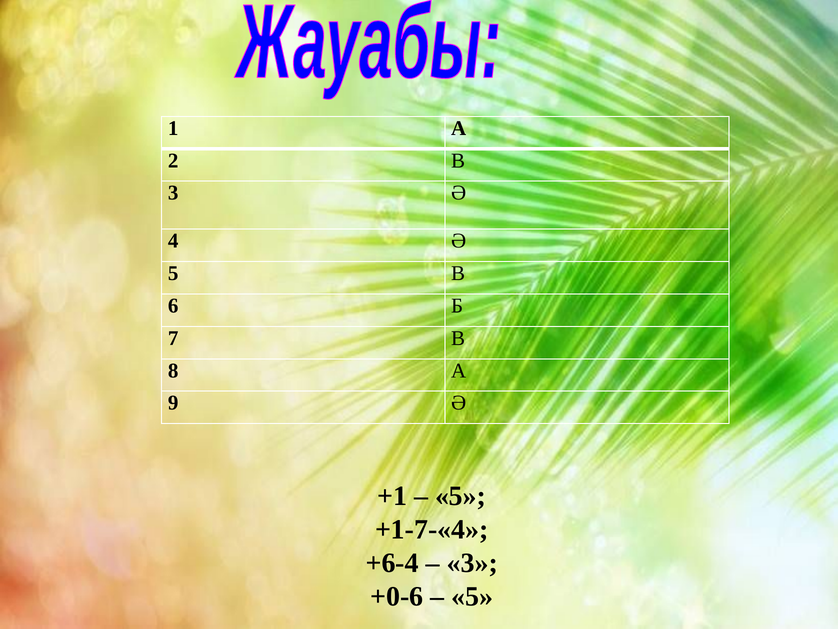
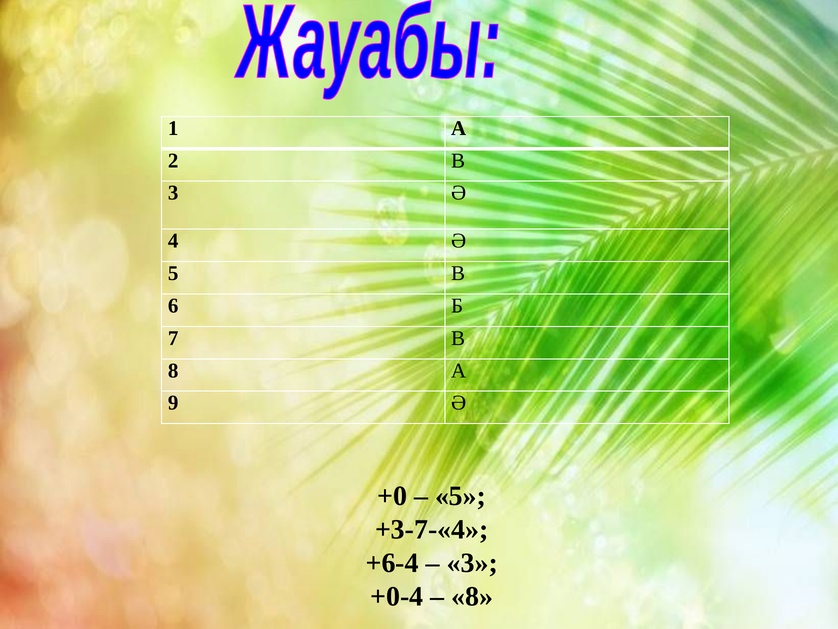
+1: +1 -> +0 (392, 495)
+1-7-«4: +1-7-«4 -> +3-7-«4 (432, 529)
+0-6: +0-6 -> +0-4 (397, 596)
5: 5 -> 8 (472, 596)
